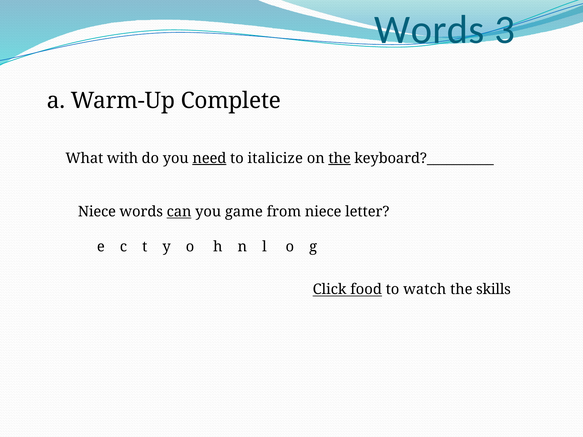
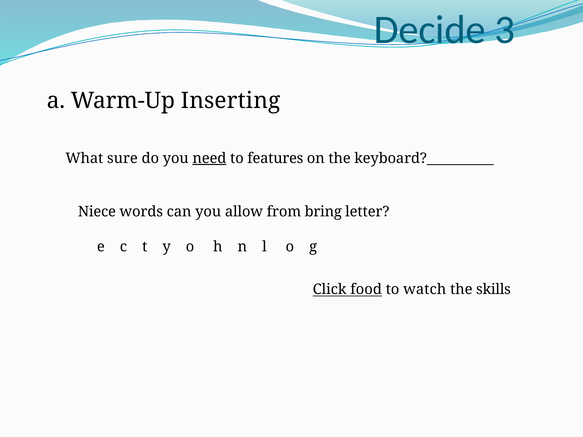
Words: Words -> Decide (430, 30)
Complete: Complete -> Inserting (231, 101)
with: with -> sure (122, 158)
italicize: italicize -> features (275, 158)
the underline: present -> none (340, 158)
can underline: present -> none (179, 212)
game: game -> allow (244, 212)
from niece: niece -> bring (323, 212)
